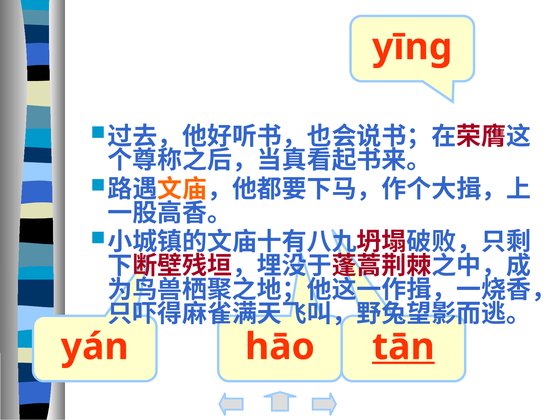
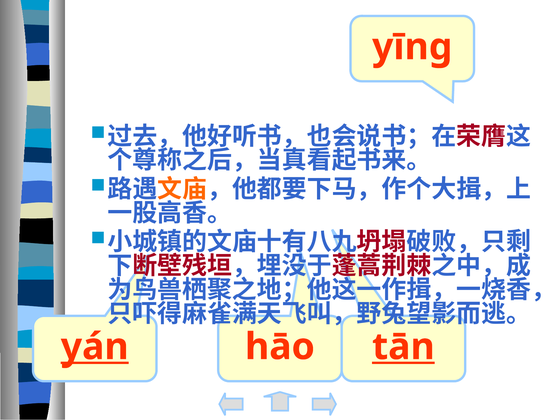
yán underline: none -> present (95, 347)
